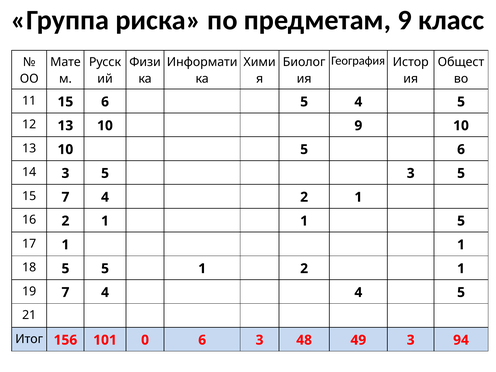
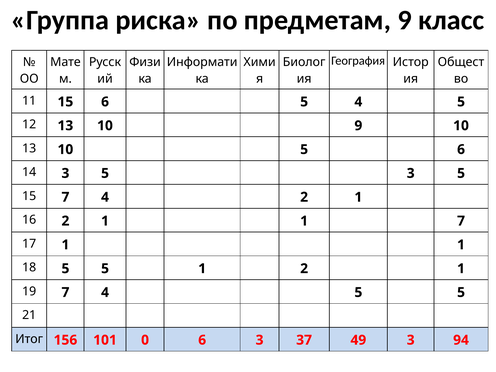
1 5: 5 -> 7 (461, 221)
7 4 4: 4 -> 5 (358, 292)
48: 48 -> 37 (304, 340)
